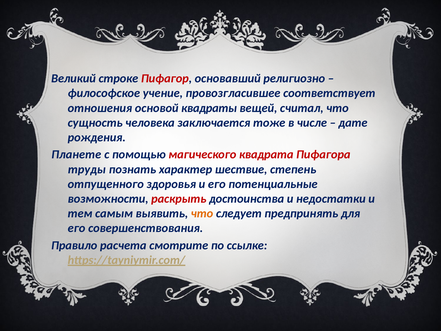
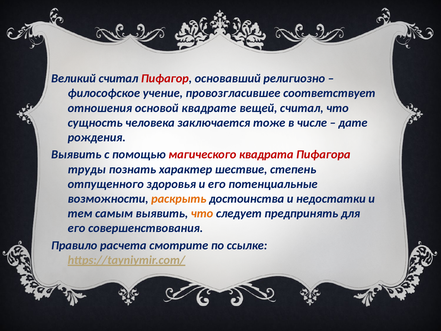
Великий строке: строке -> считал (118, 78)
квадраты: квадраты -> квадрате (209, 108)
Планете: Планете -> Выявить (76, 154)
раскрыть colour: red -> orange (179, 199)
